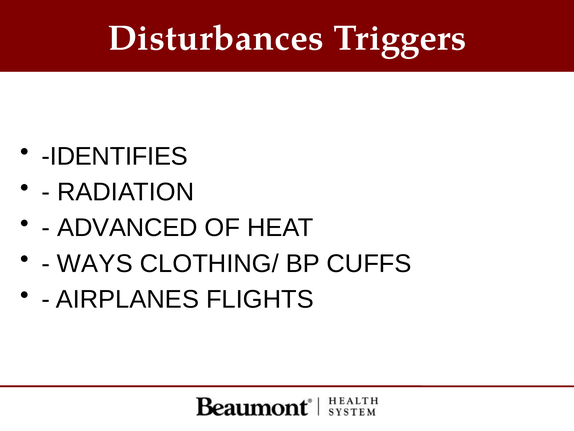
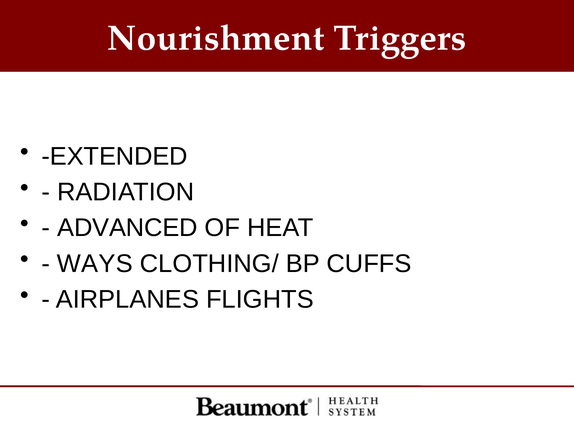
Disturbances: Disturbances -> Nourishment (216, 38)
IDENTIFIES: IDENTIFIES -> EXTENDED (115, 156)
